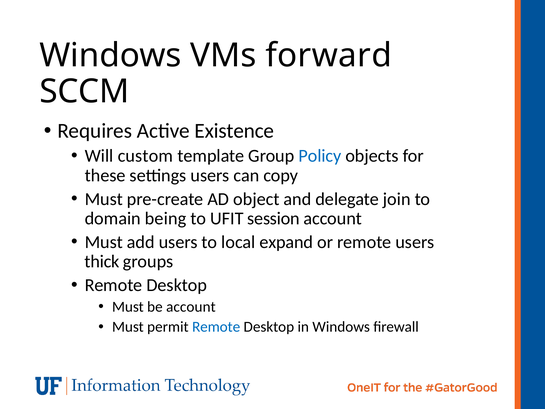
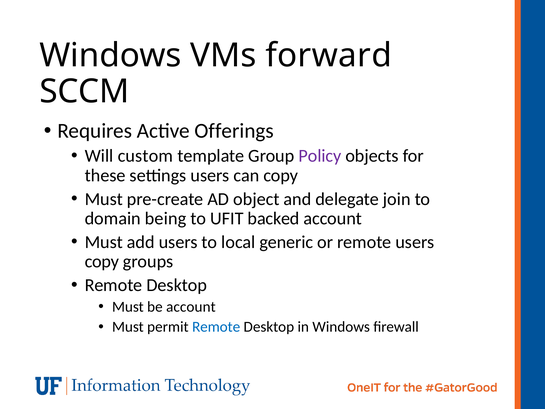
Existence: Existence -> Offerings (234, 131)
Policy colour: blue -> purple (320, 156)
session: session -> backed (274, 219)
expand: expand -> generic (286, 242)
thick: thick -> copy (102, 262)
